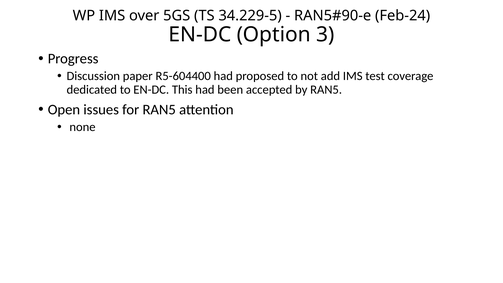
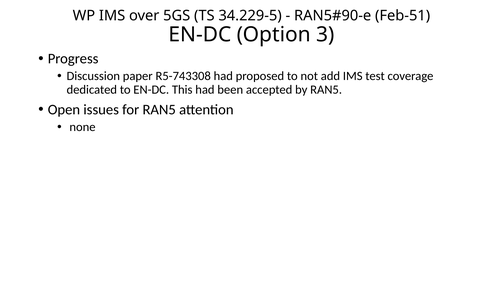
Feb-24: Feb-24 -> Feb-51 (403, 16)
R5-604400: R5-604400 -> R5-743308 (183, 76)
